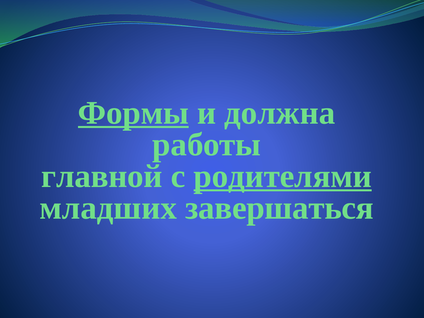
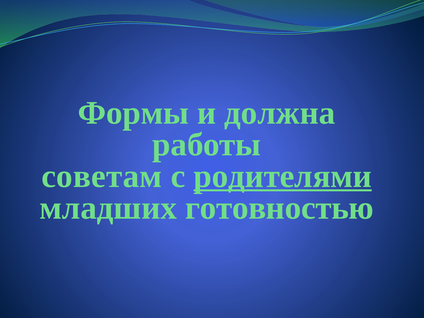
Формы underline: present -> none (133, 113)
главной: главной -> советам (102, 176)
завершаться: завершаться -> готовностью (279, 208)
